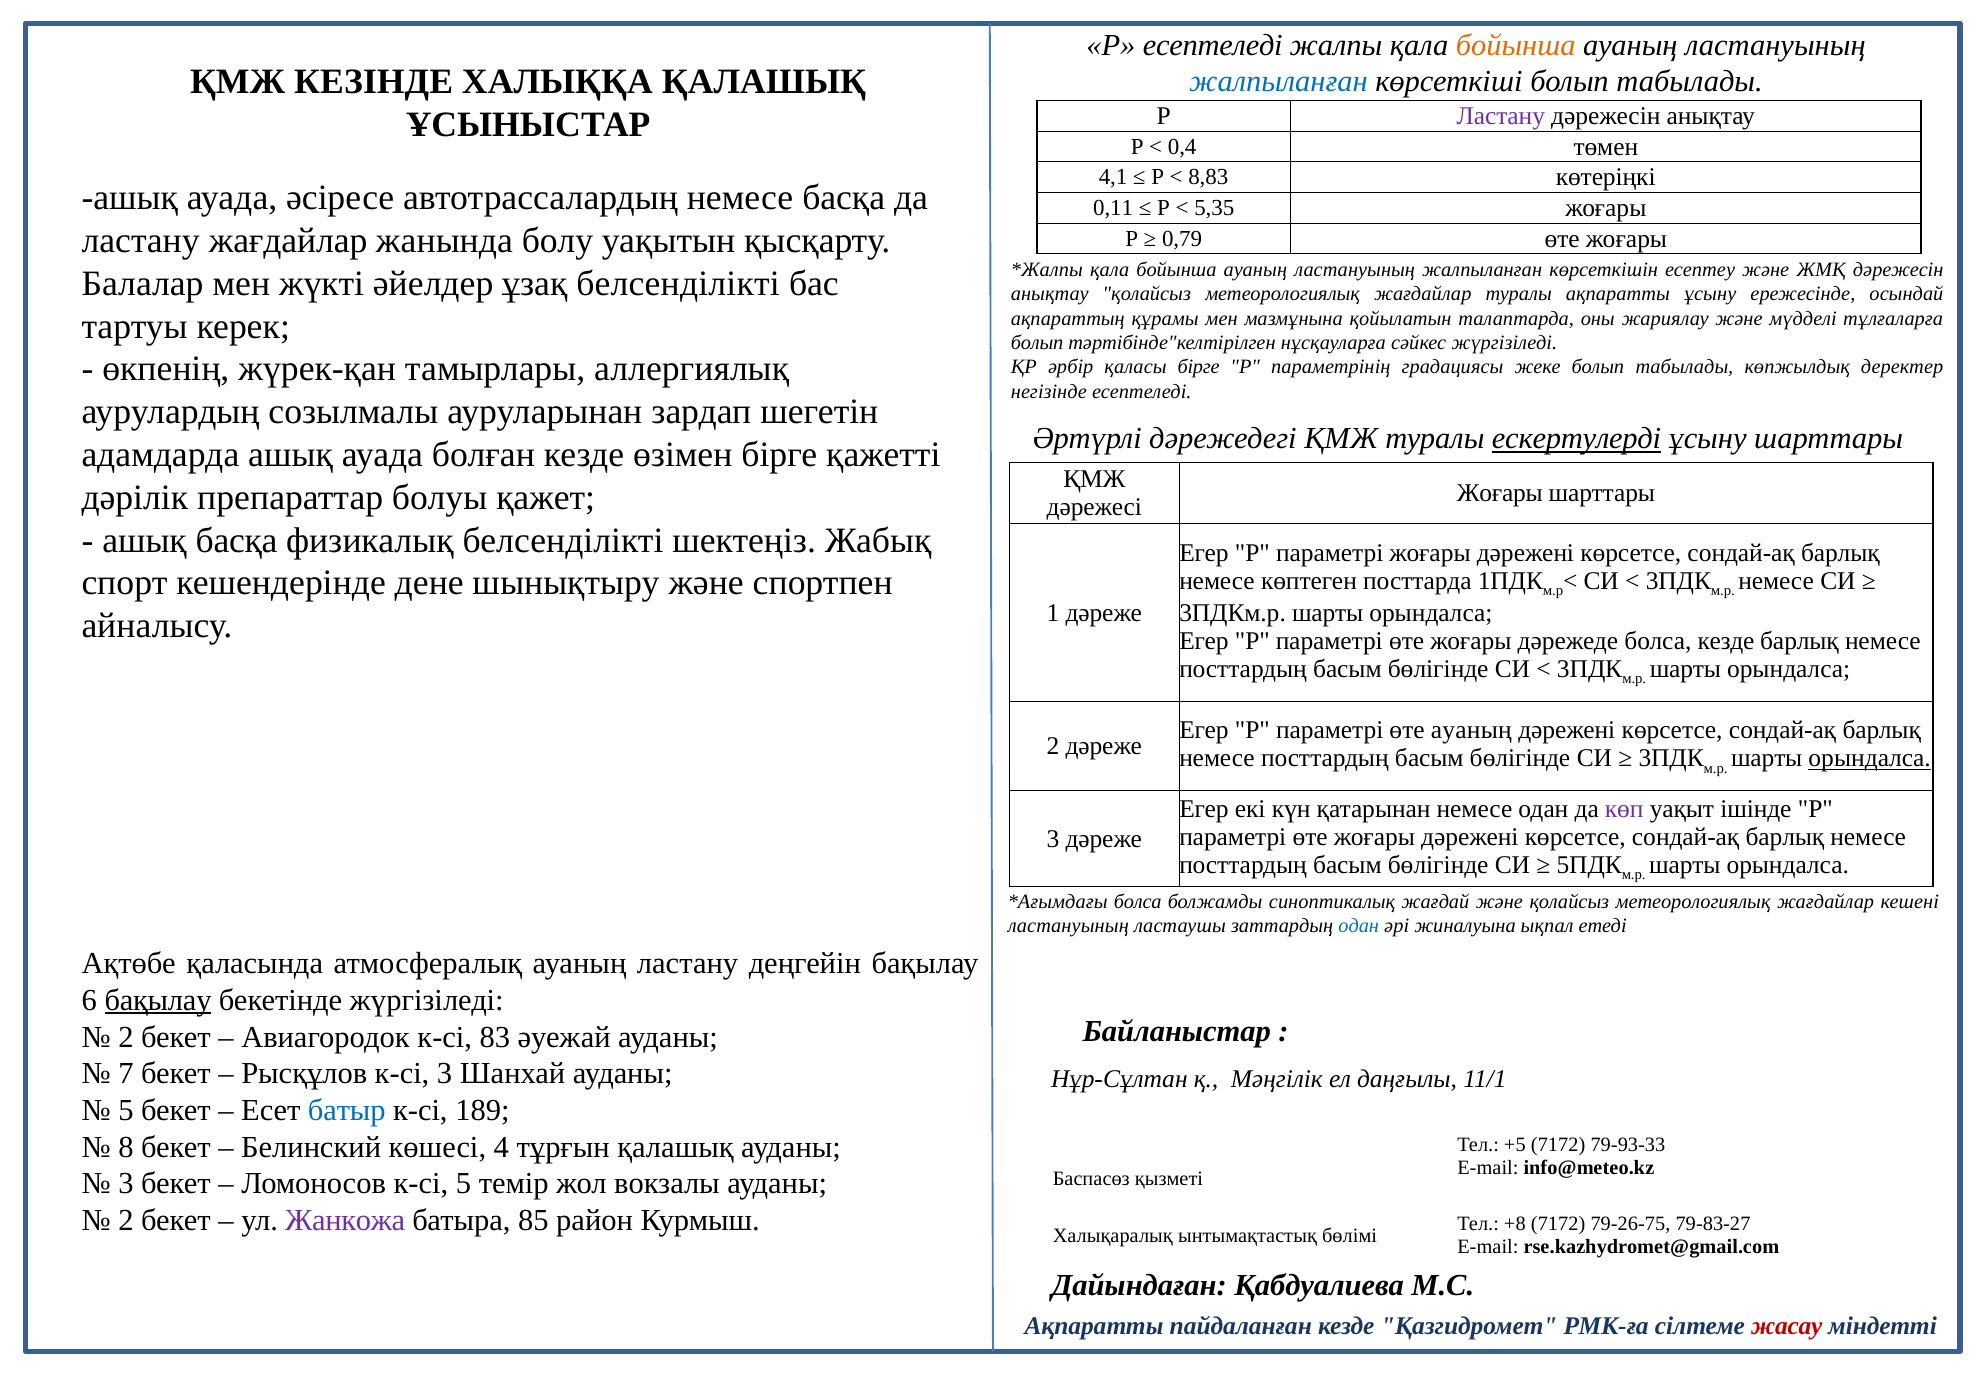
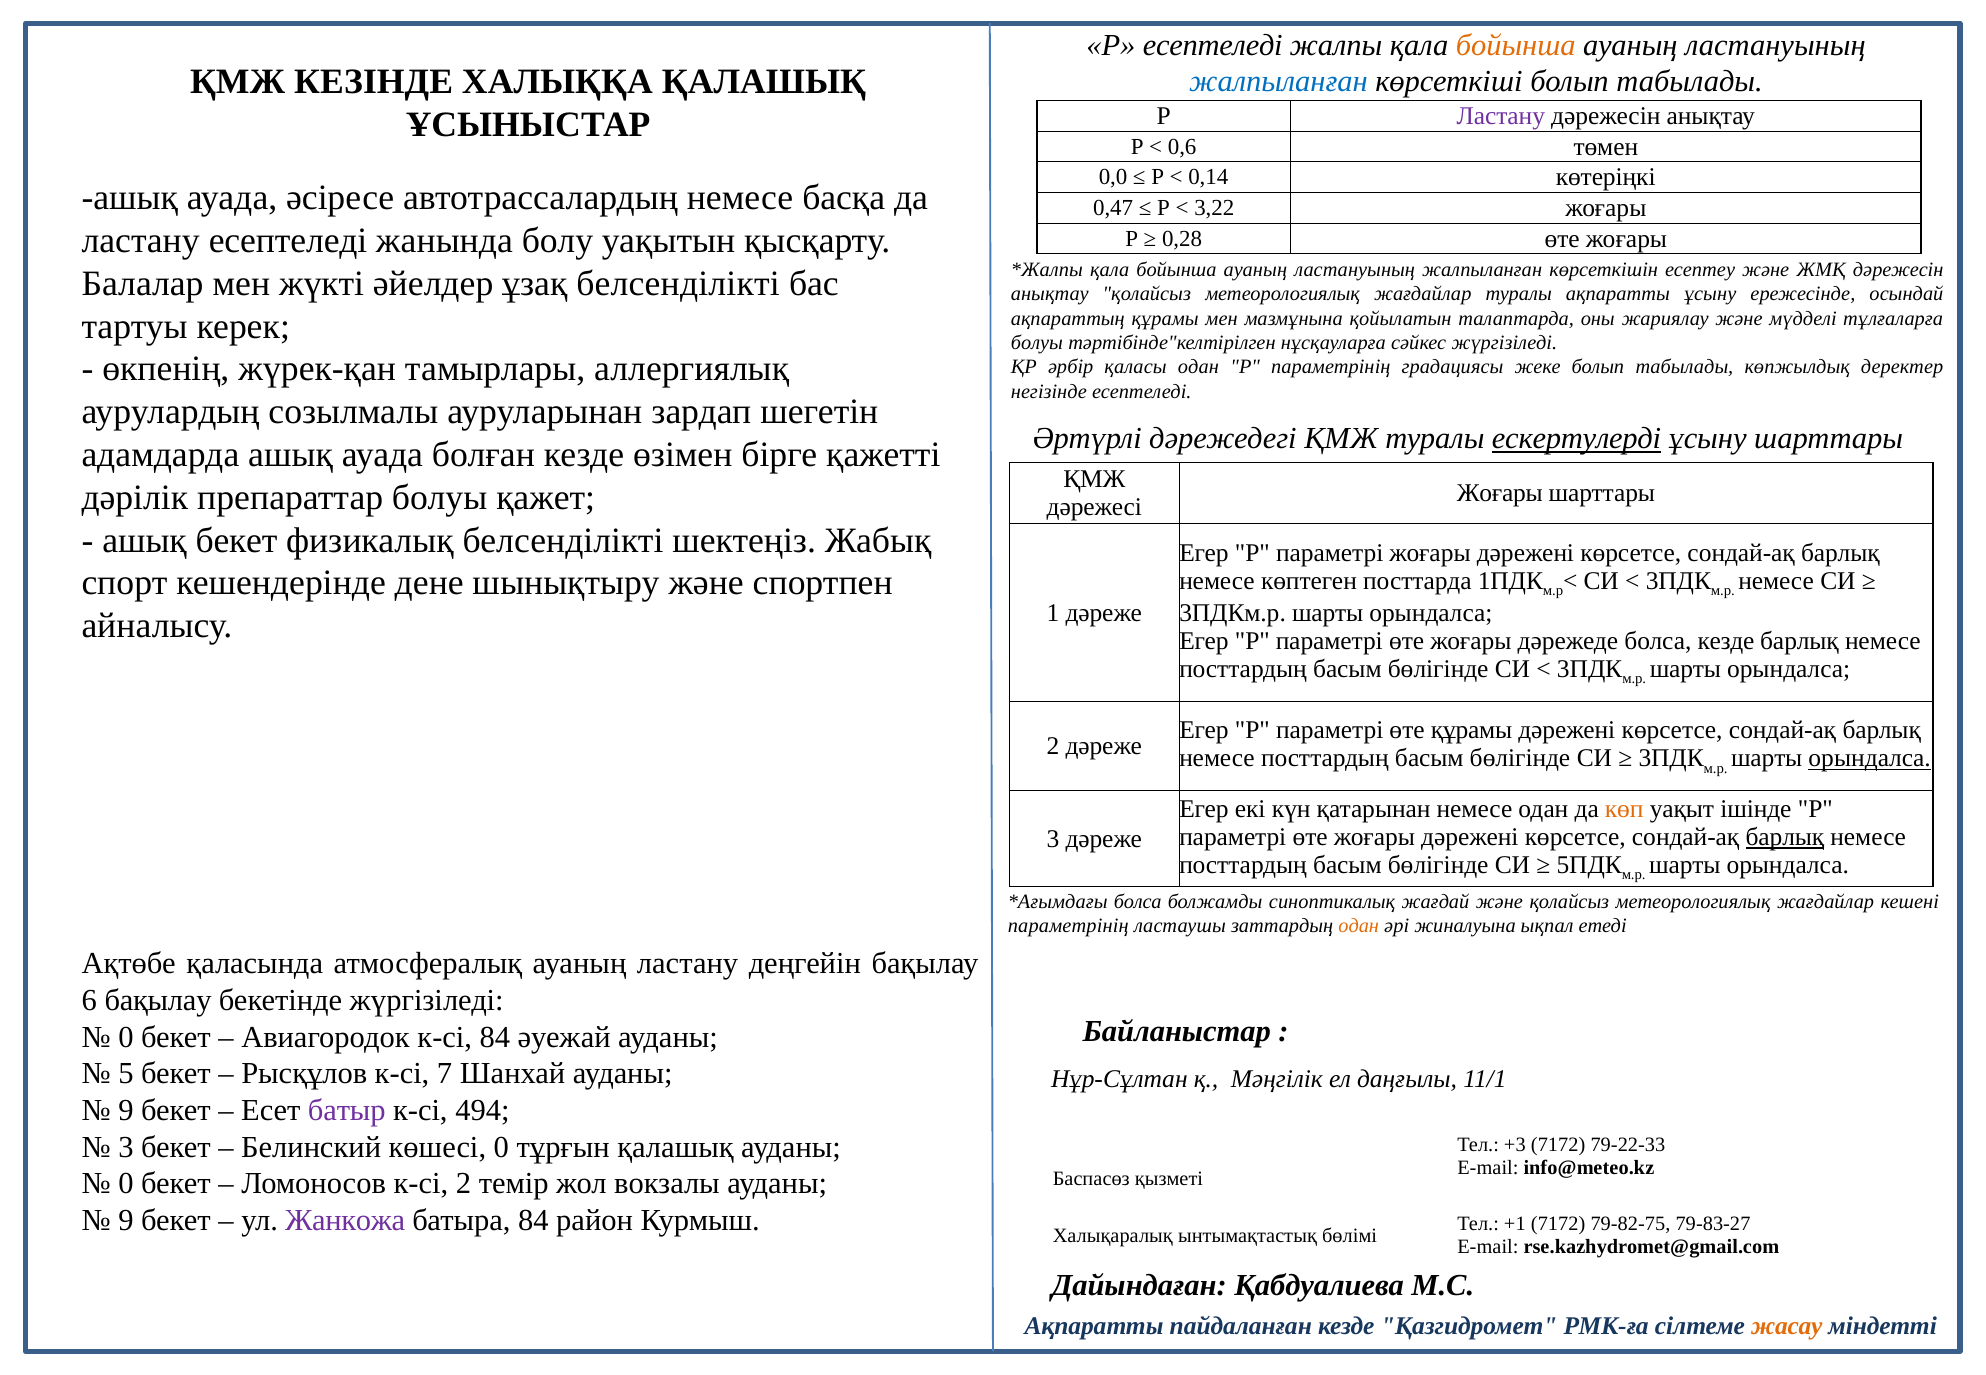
0,4: 0,4 -> 0,6 (1182, 147)
4,1: 4,1 -> 0,0 (1113, 177)
8,83: 8,83 -> 0,14 (1208, 177)
0,11: 0,11 -> 0,47 (1113, 208)
5,35: 5,35 -> 3,22 (1214, 208)
ластану жағдайлар: жағдайлар -> есептеледі (288, 241)
0,79: 0,79 -> 0,28 (1182, 239)
болып: болып -> болуы (1037, 343)
қаласы бірге: бірге -> одан (1198, 367)
ашық басқа: басқа -> бекет (237, 540)
өте ауаның: ауаның -> құрамы (1472, 730)
көп colour: purple -> orange (1624, 809)
барлық underline: none -> present (1785, 837)
ластануының: ластануының -> параметрінің (1068, 926)
одан colour: blue -> orange (1359, 926)
бақылау underline: present -> none (158, 1000)
2: 2 -> 0 (126, 1037)
к-сі 83: 83 -> 84 (495, 1037)
7: 7 -> 5 (126, 1074)
к-сі 3: 3 -> 7 (445, 1074)
5: 5 -> 9 (126, 1110)
батыр colour: blue -> purple (347, 1110)
189: 189 -> 494 (482, 1110)
8: 8 -> 3 (126, 1147)
көшесі 4: 4 -> 0 (501, 1147)
+5: +5 -> +3 (1515, 1145)
79-93-33: 79-93-33 -> 79-22-33 (1628, 1145)
3: 3 -> 0 (126, 1184)
к-сі 5: 5 -> 2 (464, 1184)
2: 2 -> 9 (126, 1220)
батыра 85: 85 -> 84 (533, 1220)
+8: +8 -> +1 (1515, 1224)
79-26-75: 79-26-75 -> 79-82-75 (1630, 1224)
жасау colour: red -> orange (1787, 1326)
